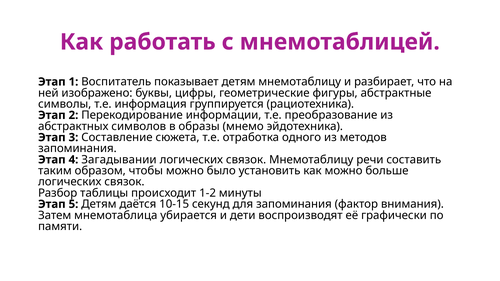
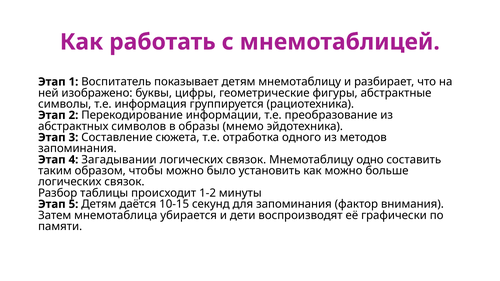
речи: речи -> одно (370, 160)
